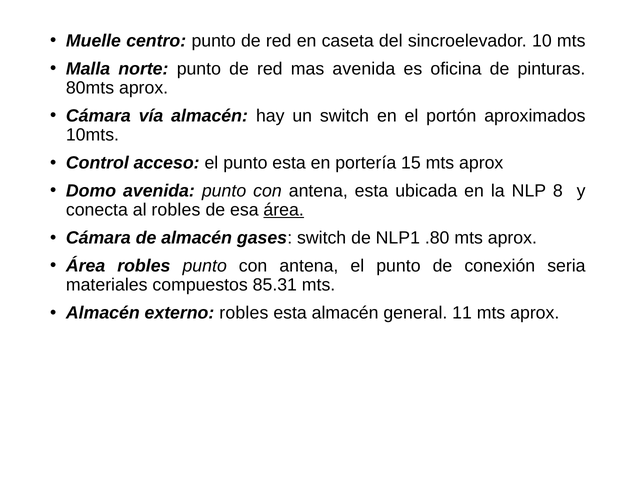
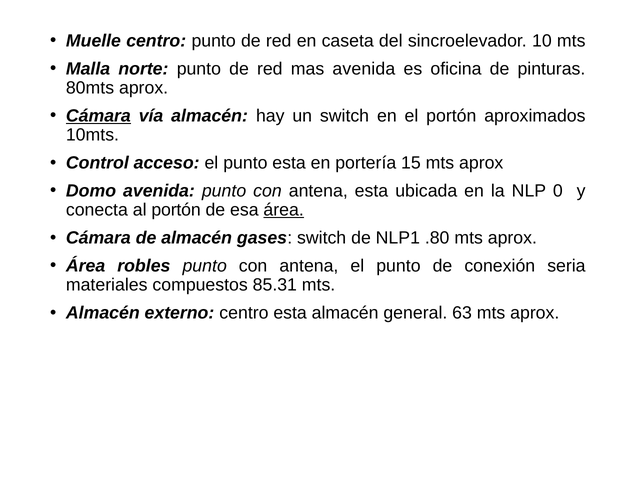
Cámara underline: none -> present (98, 116)
8: 8 -> 0 (558, 191)
al robles: robles -> portón (176, 210)
externo robles: robles -> centro (244, 313)
11: 11 -> 63 (462, 313)
